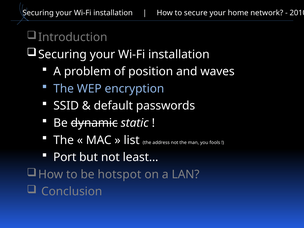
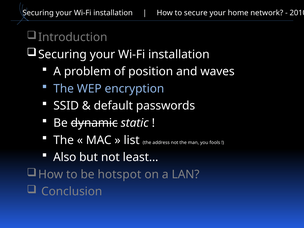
Port: Port -> Also (65, 157)
